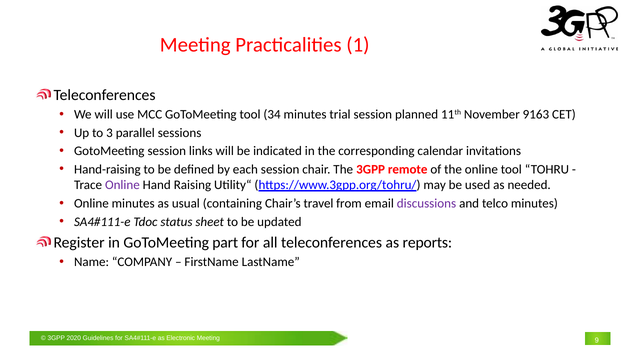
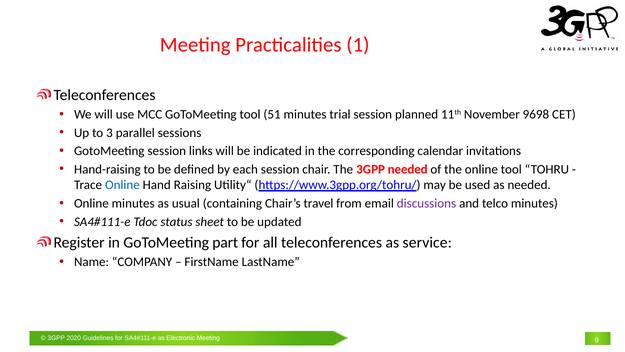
34: 34 -> 51 (272, 114)
9163: 9163 -> 9698 (536, 114)
3GPP remote: remote -> needed (408, 169)
Online colour: purple -> blue (122, 185)
reports: reports -> service (427, 242)
